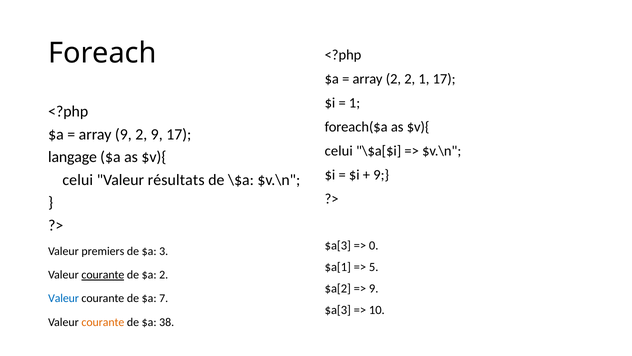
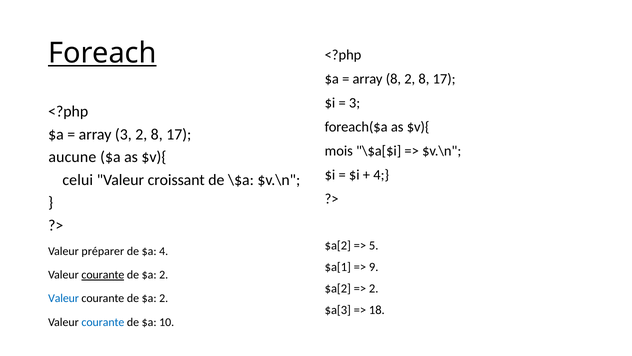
Foreach underline: none -> present (102, 53)
array 2: 2 -> 8 (393, 79)
1: 1 -> 8 (424, 79)
1: 1 -> 3 (355, 103)
array 9: 9 -> 3 (123, 134)
9: 9 -> 8 (157, 134)
celui: celui -> mois (339, 151)
langage: langage -> aucune (72, 157)
9: 9 -> 4 (381, 175)
résultats: résultats -> croissant (176, 180)
$a[3: $a[3 -> $a[2 (338, 245)
0: 0 -> 5 (374, 245)
premiers: premiers -> préparer (103, 251)
$a 3: 3 -> 4 (164, 251)
5: 5 -> 9 (374, 267)
9: 9 -> 2 (374, 288)
7: 7 -> 2 (164, 298)
10: 10 -> 18 (377, 310)
courante colour: orange -> blue (103, 322)
38: 38 -> 10 (167, 322)
